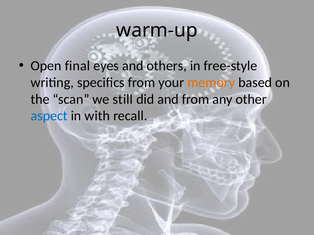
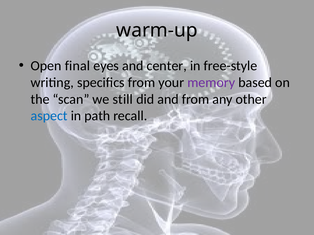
others: others -> center (167, 66)
memory colour: orange -> purple (211, 83)
with: with -> path (97, 116)
